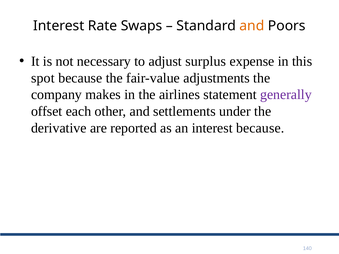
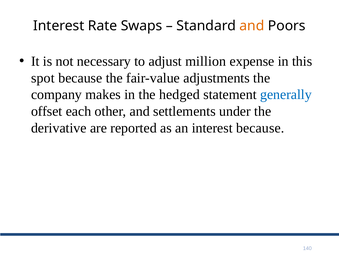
surplus: surplus -> million (206, 61)
airlines: airlines -> hedged (179, 95)
generally colour: purple -> blue (286, 95)
